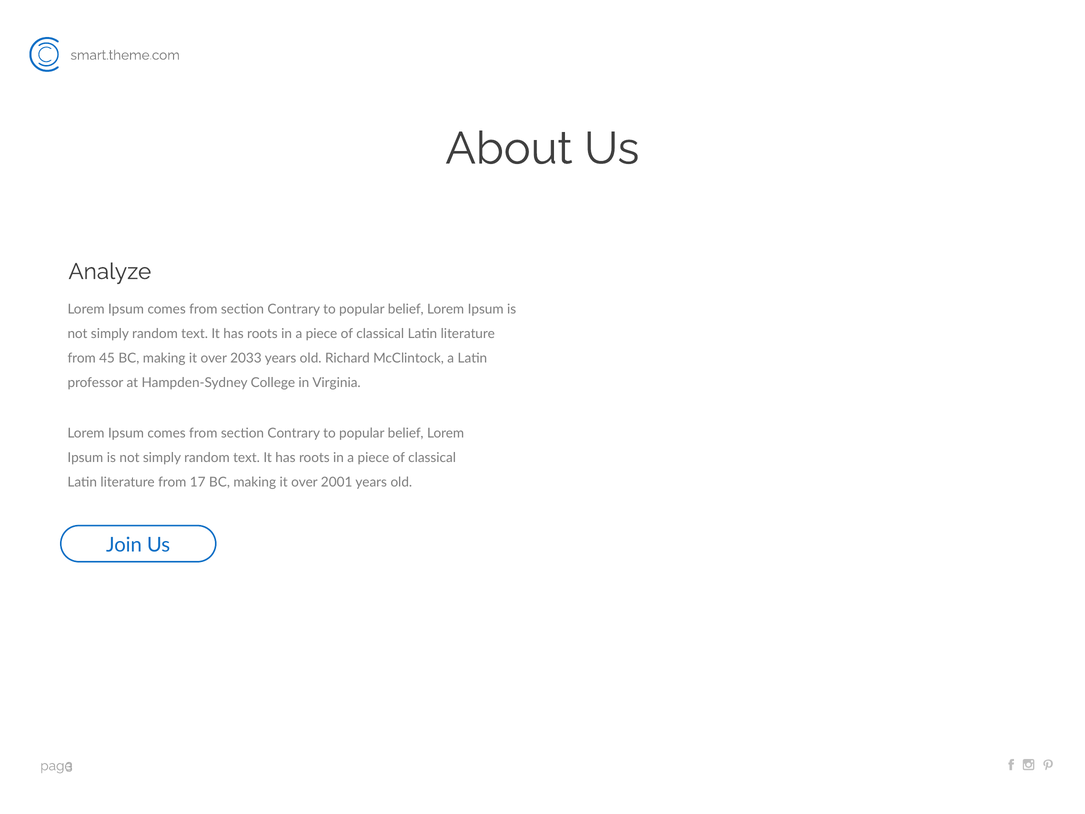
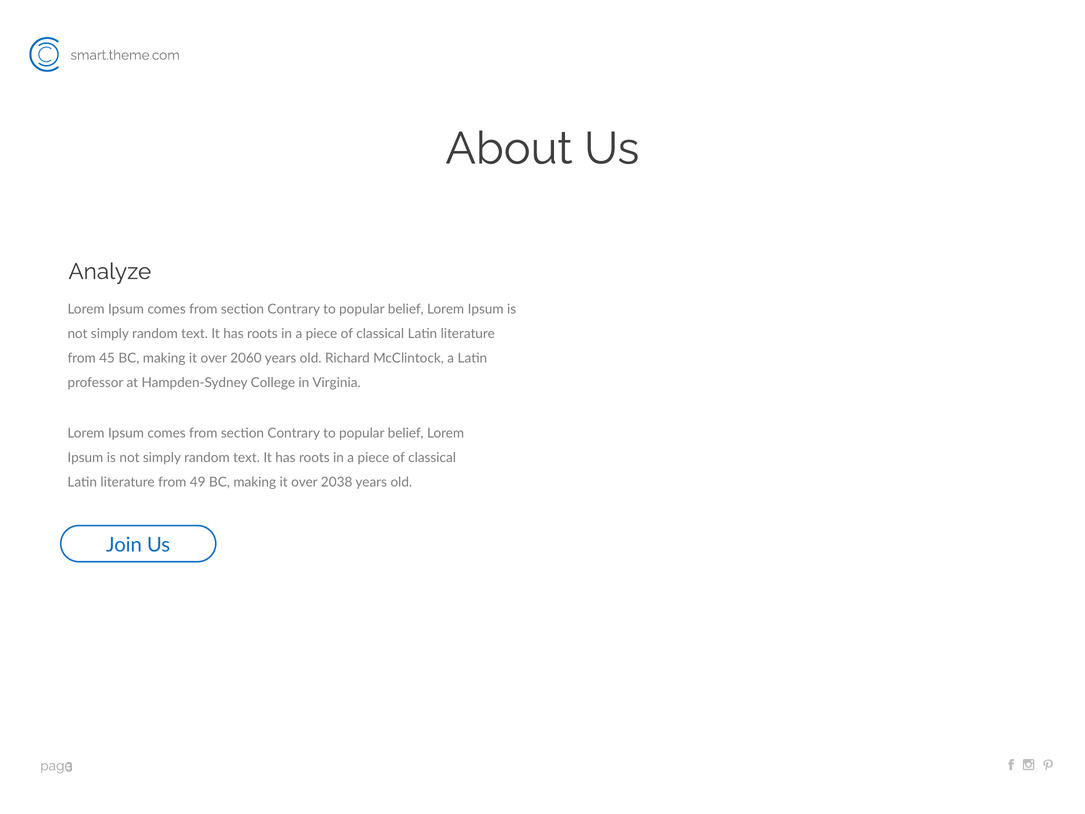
2033: 2033 -> 2060 (246, 358)
17: 17 -> 49 (198, 482)
2001: 2001 -> 2038 (337, 482)
